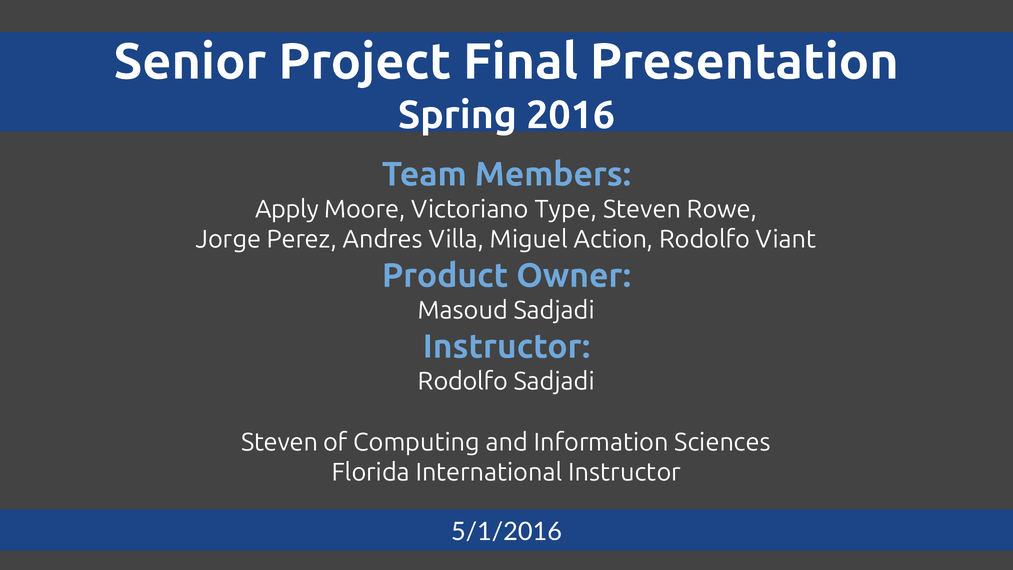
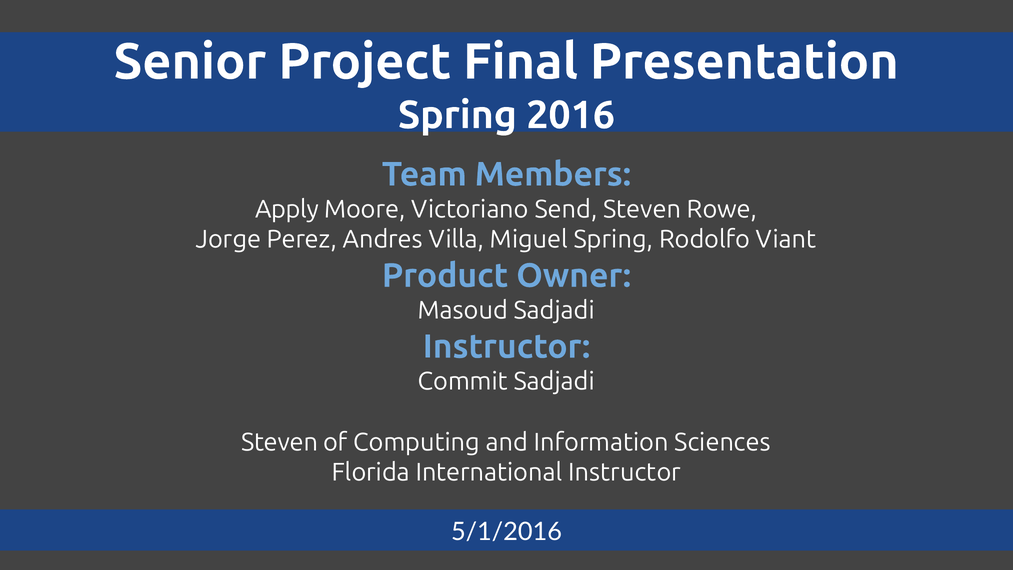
Type: Type -> Send (566, 209)
Miguel Action: Action -> Spring (613, 240)
Rodolfo: Rodolfo -> Commit (463, 381)
